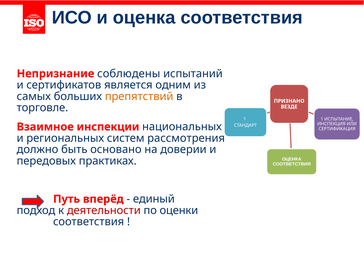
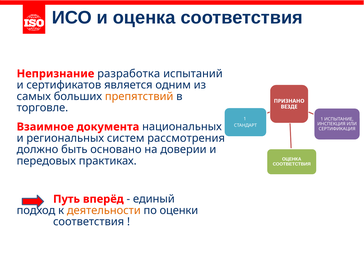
соблюдены: соблюдены -> разработка (129, 74)
инспекции: инспекции -> документа (108, 127)
деятельности colour: red -> orange (104, 210)
